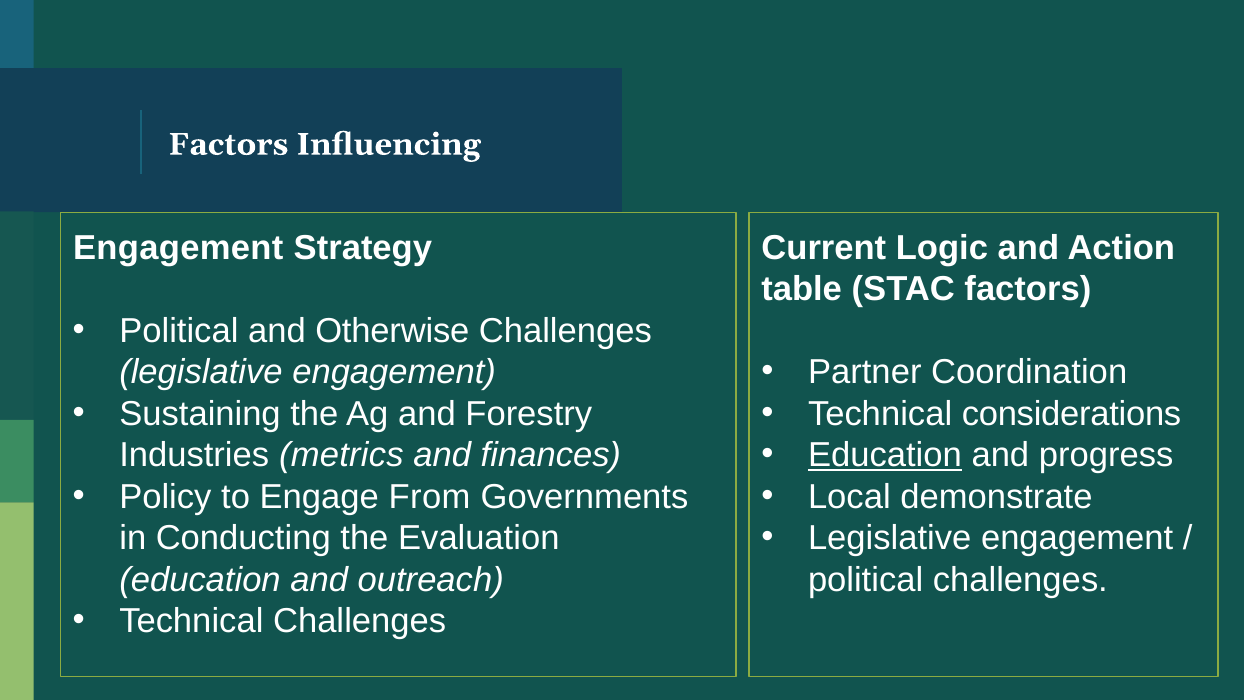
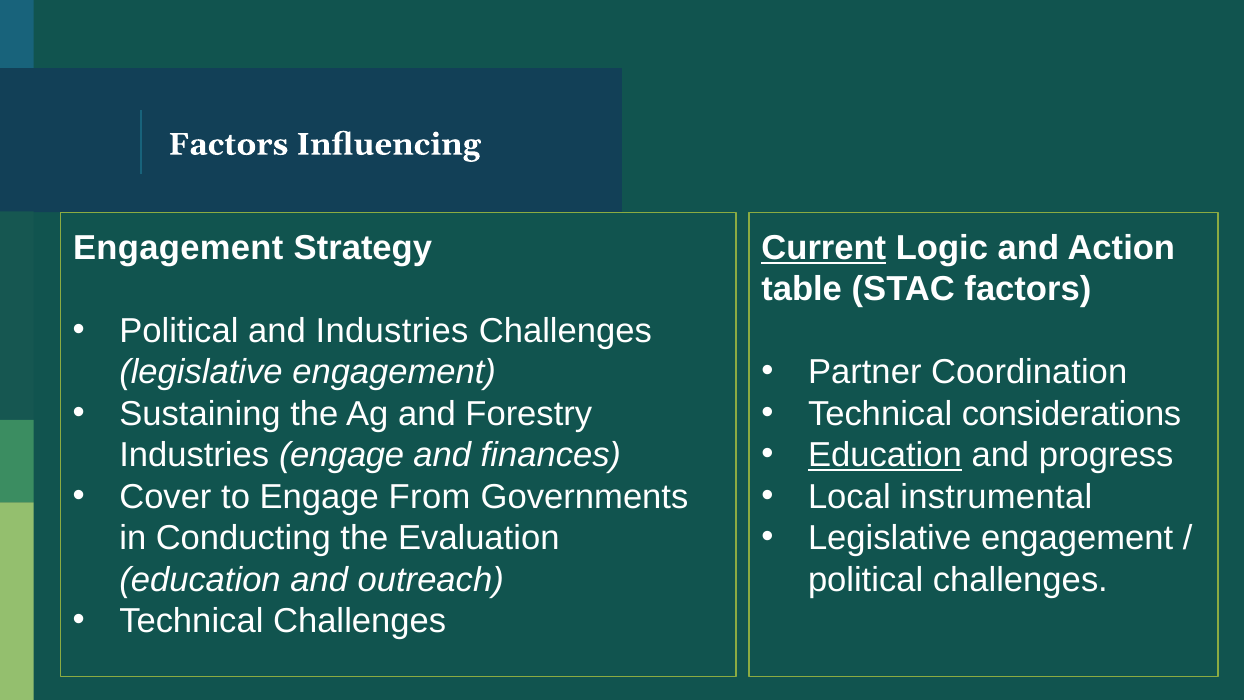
Current underline: none -> present (824, 248)
and Otherwise: Otherwise -> Industries (392, 331)
Industries metrics: metrics -> engage (342, 455)
Policy: Policy -> Cover (165, 497)
demonstrate: demonstrate -> instrumental (996, 497)
